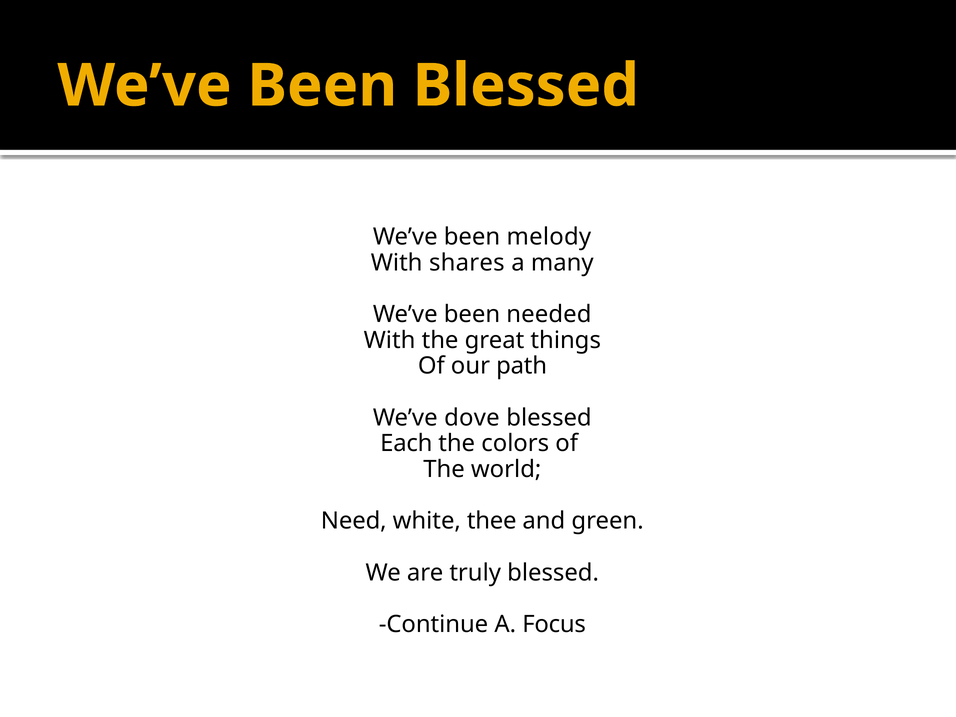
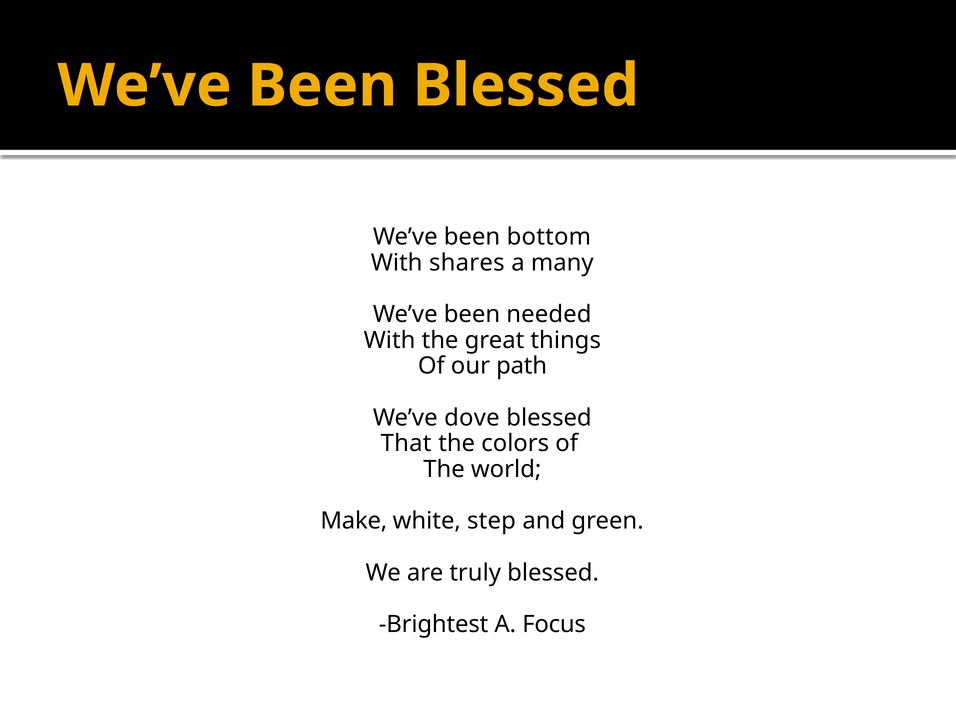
melody: melody -> bottom (549, 237)
Each: Each -> That (406, 444)
Need: Need -> Make (354, 521)
thee: thee -> step (491, 521)
Continue: Continue -> Brightest (434, 624)
